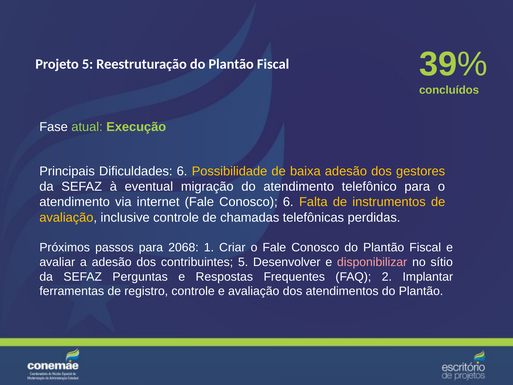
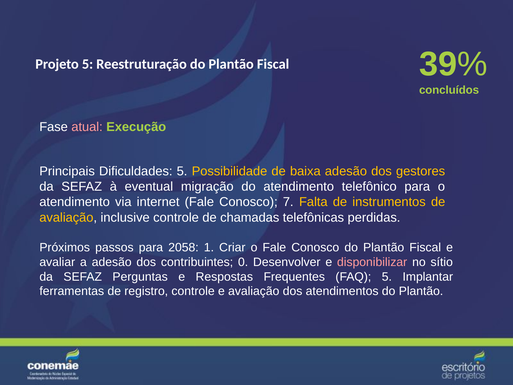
atual colour: light green -> pink (87, 127)
Dificuldades 6: 6 -> 5 (182, 171)
Conosco 6: 6 -> 7 (288, 202)
2068: 2068 -> 2058 (183, 247)
contribuintes 5: 5 -> 0 (243, 262)
FAQ 2: 2 -> 5 (387, 277)
